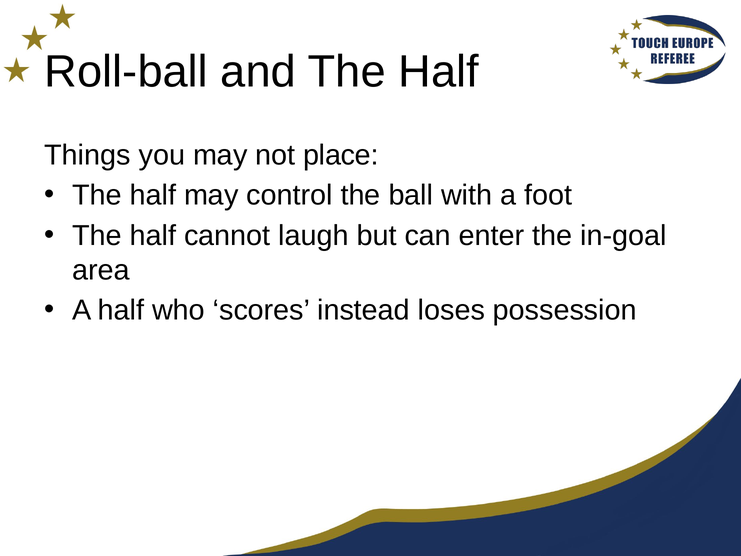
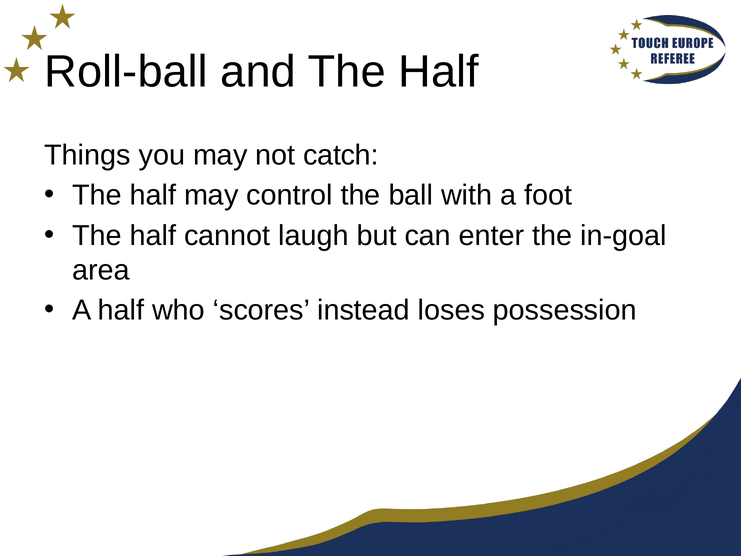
place: place -> catch (341, 155)
